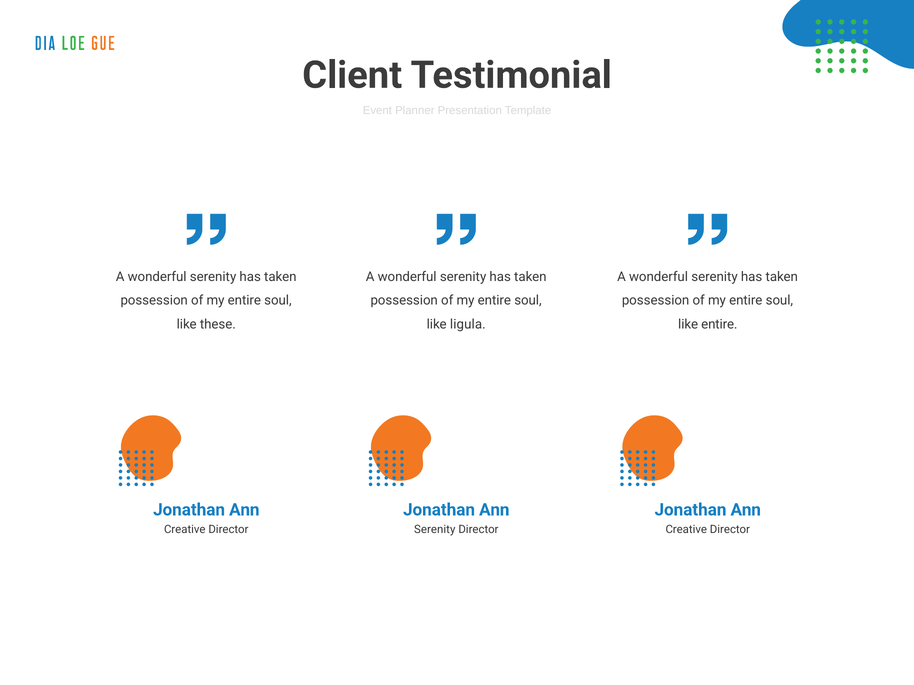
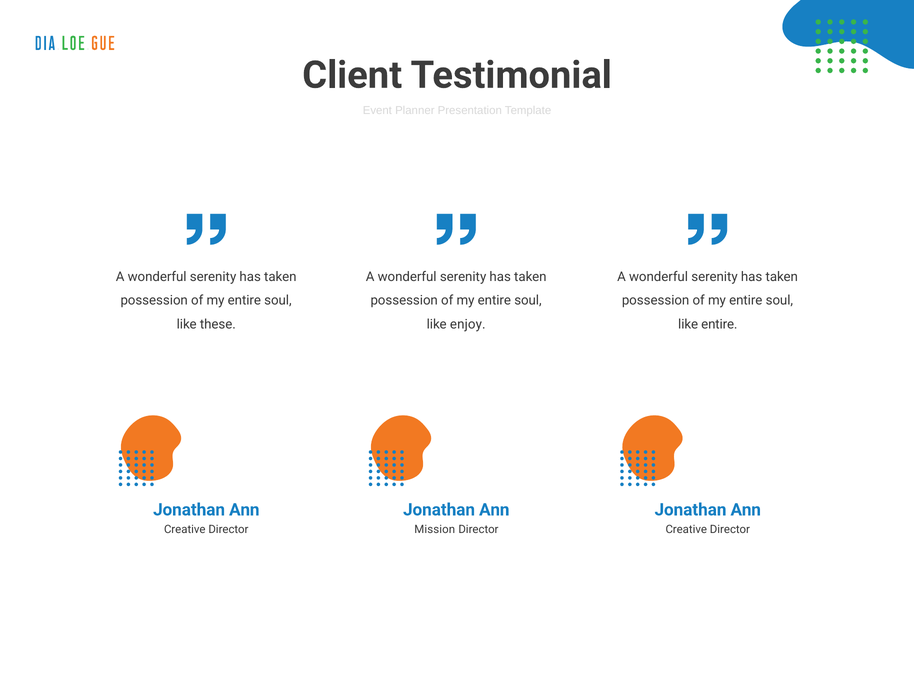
ligula: ligula -> enjoy (468, 325)
Serenity: Serenity -> Mission (435, 530)
